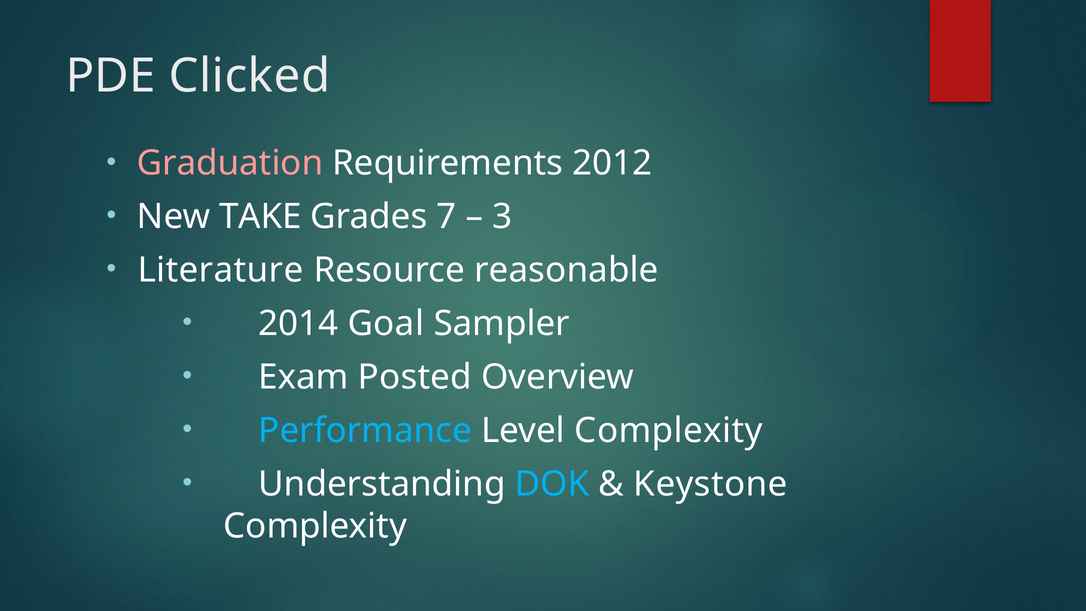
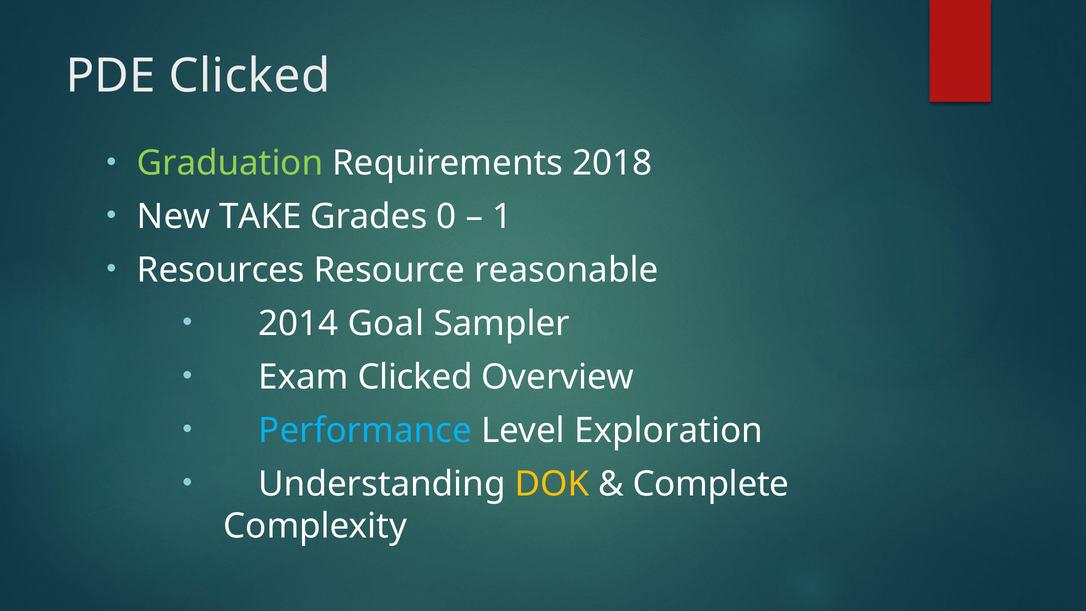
Graduation colour: pink -> light green (230, 163)
2012: 2012 -> 2018 (612, 163)
7: 7 -> 0 (446, 217)
3: 3 -> 1 (502, 217)
Literature: Literature -> Resources (221, 270)
Exam Posted: Posted -> Clicked (415, 377)
Level Complexity: Complexity -> Exploration (669, 430)
DOK colour: light blue -> yellow (552, 484)
Keystone: Keystone -> Complete (711, 484)
